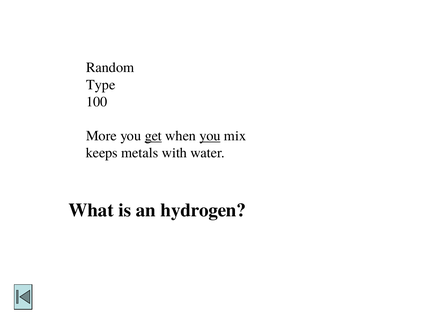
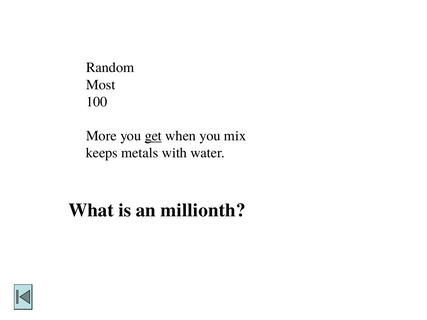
Type: Type -> Most (101, 85)
you underline: present -> none (210, 136)
hydrogen: hydrogen -> millionth (203, 211)
